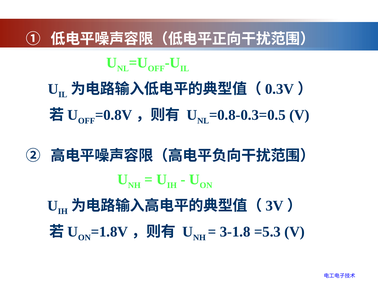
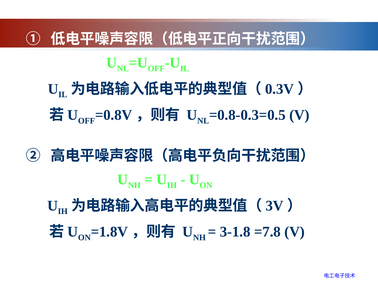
=5.3: =5.3 -> =7.8 (267, 231)
